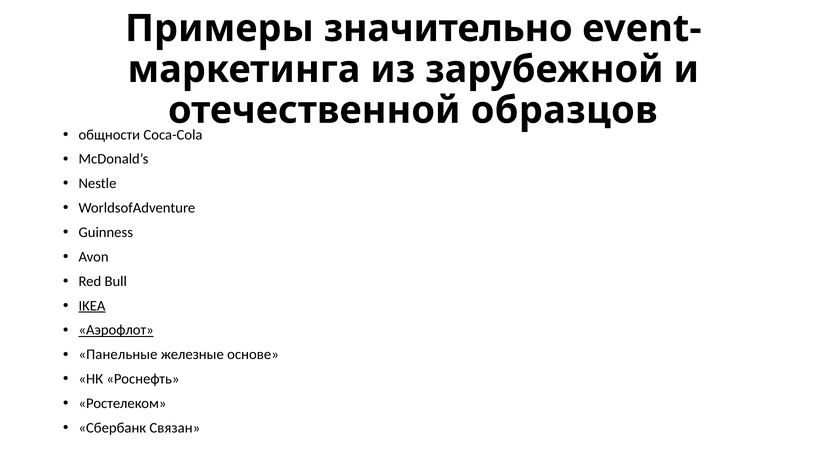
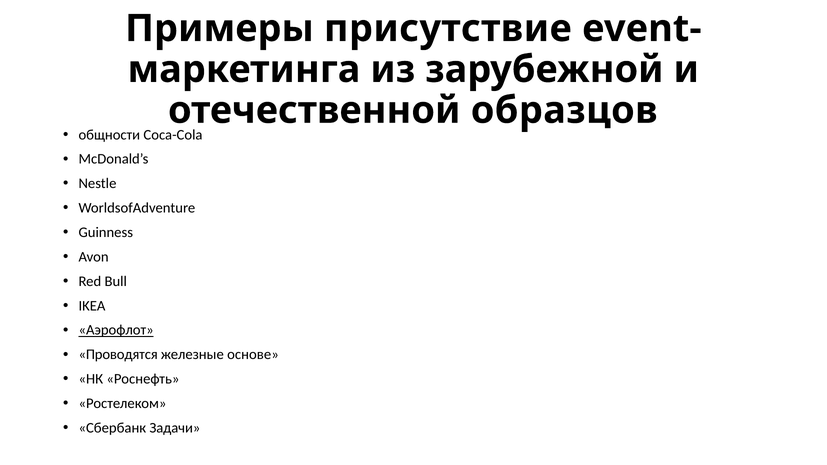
значительно: значительно -> присутствие (448, 29)
IKEA underline: present -> none (92, 306)
Панельные: Панельные -> Проводятся (118, 355)
Связан: Связан -> Задачи (175, 428)
